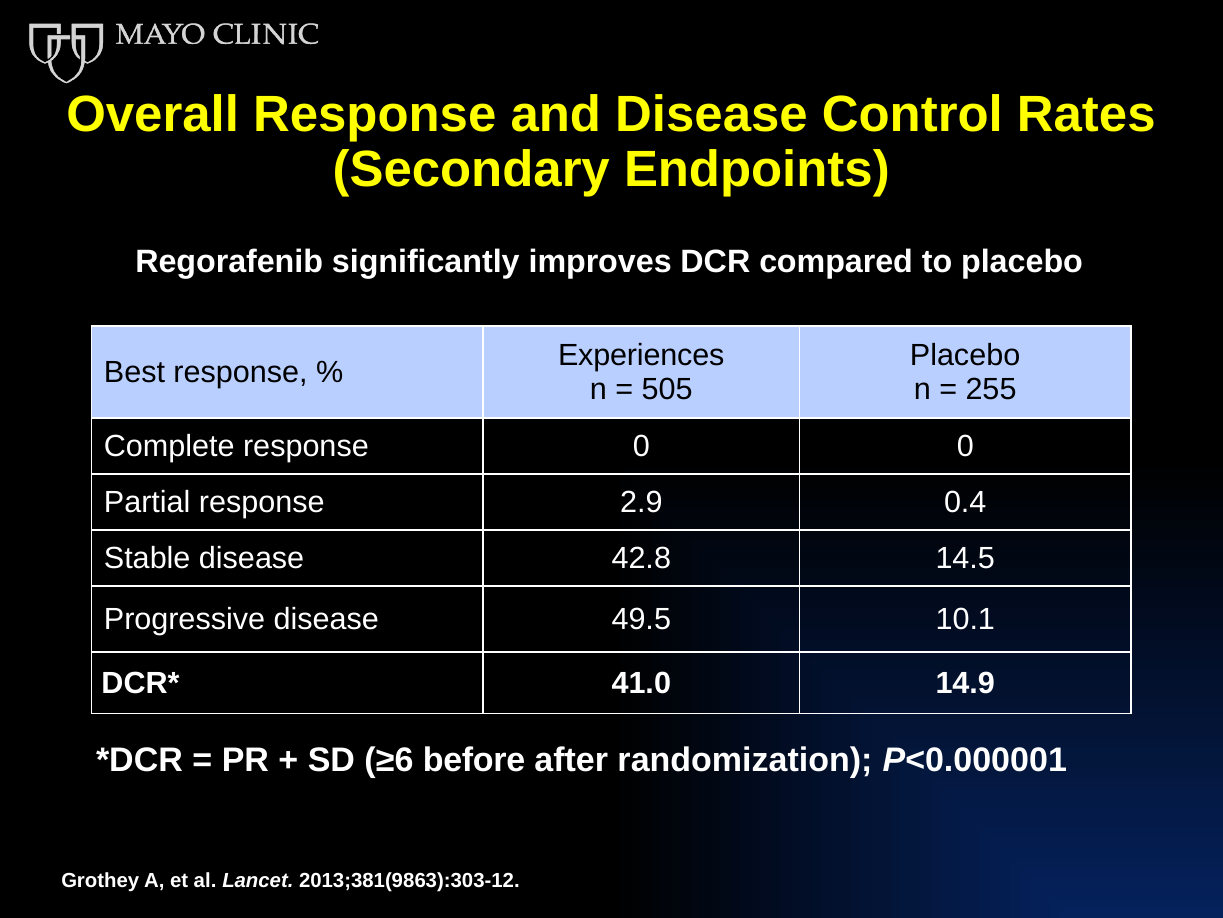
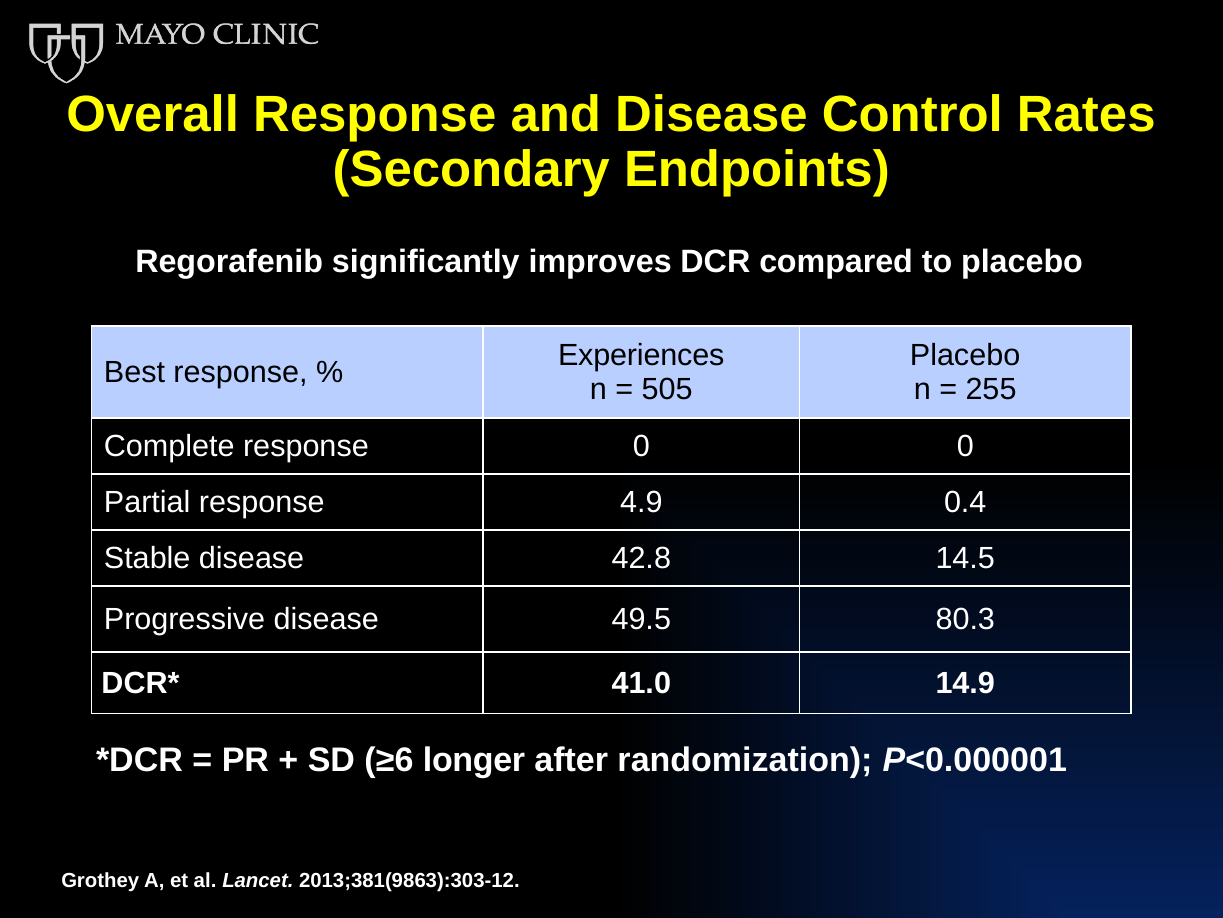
2.9: 2.9 -> 4.9 (641, 502)
10.1: 10.1 -> 80.3 (965, 619)
before: before -> longer (474, 760)
